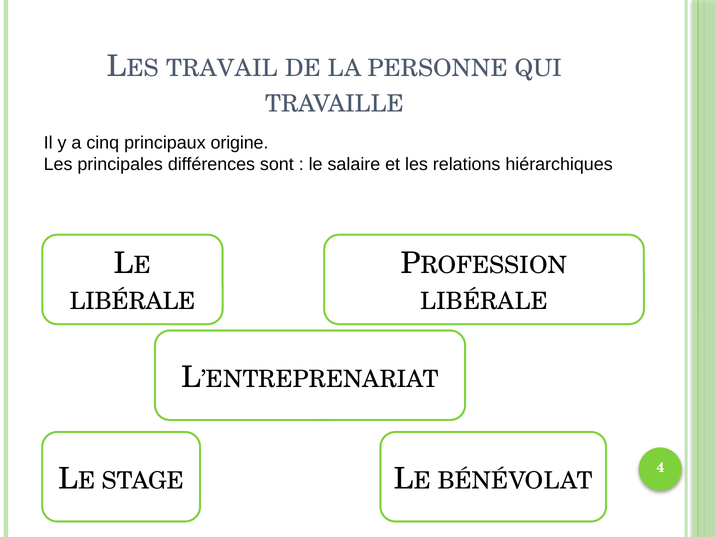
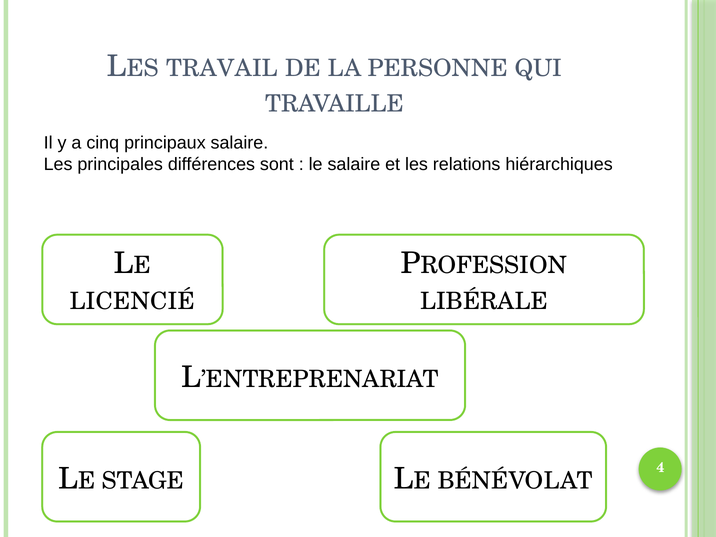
principaux origine: origine -> salaire (239, 143)
LIBÉRALE: LIBÉRALE -> LICENCIÉ (132, 301)
